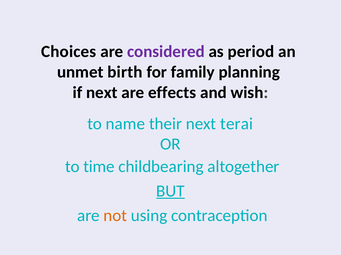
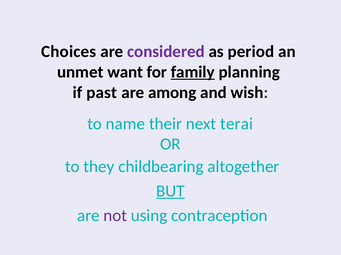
birth: birth -> want (125, 72)
family underline: none -> present (193, 72)
if next: next -> past (102, 93)
effects: effects -> among (172, 93)
time: time -> they (99, 167)
not colour: orange -> purple (115, 216)
